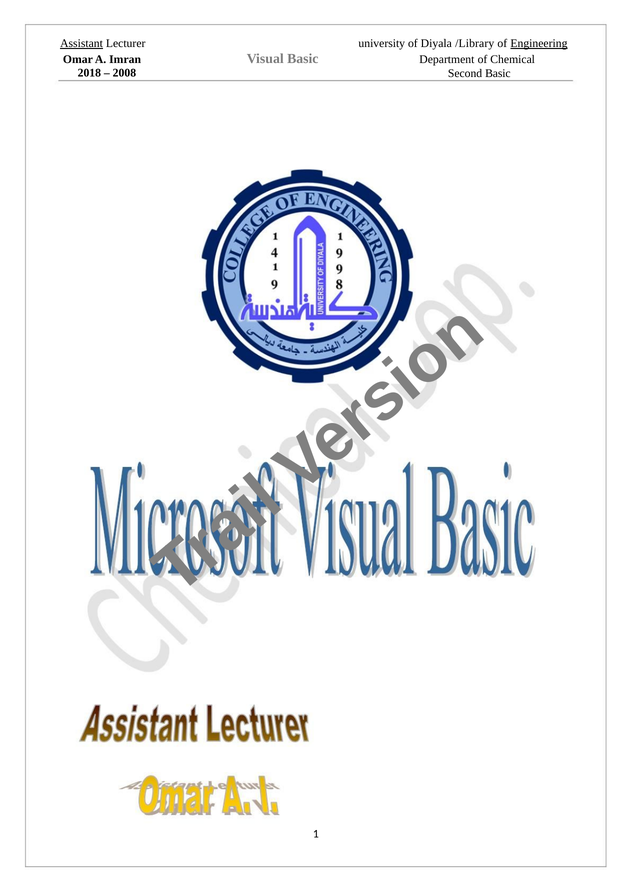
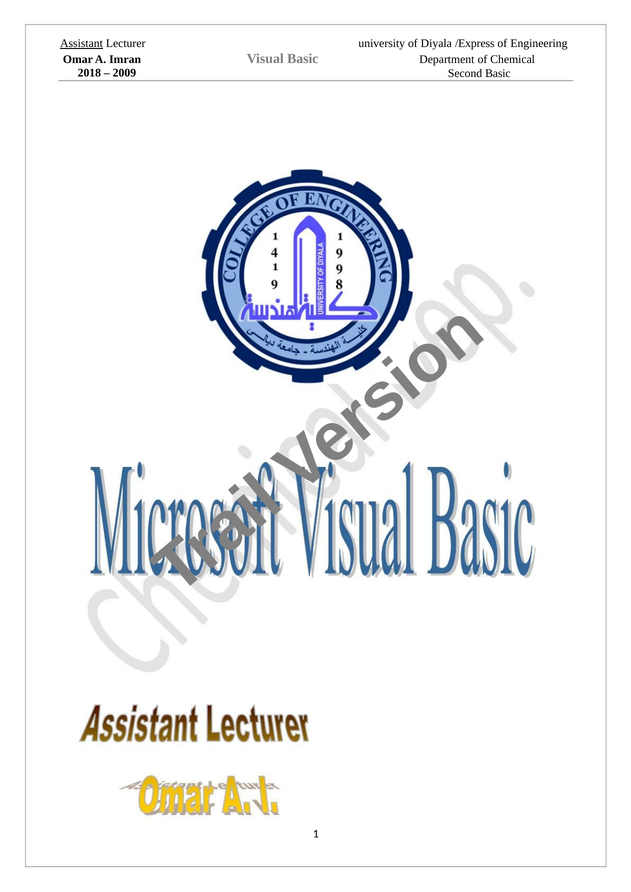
/Library: /Library -> /Express (475, 43)
Engineering underline: present -> none (539, 43)
2008: 2008 -> 2009 (124, 73)
